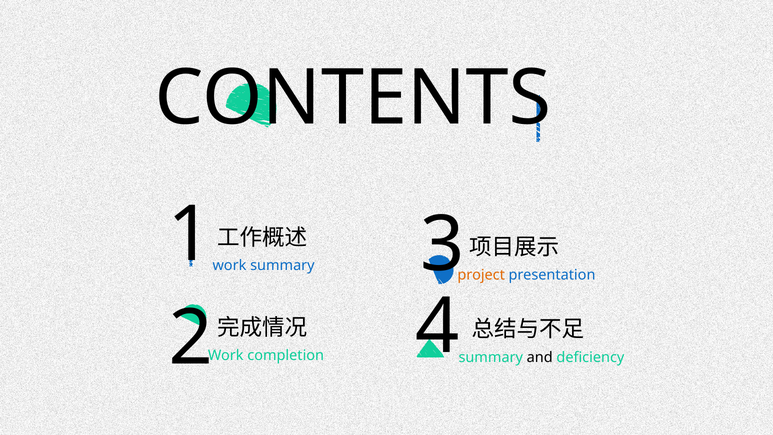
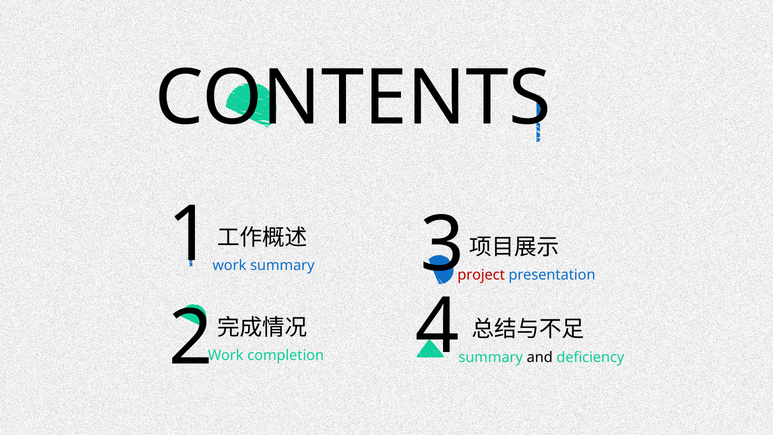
project colour: orange -> red (481, 275)
